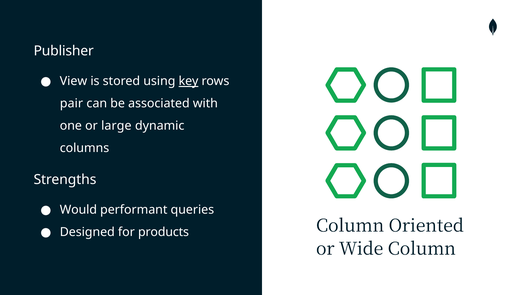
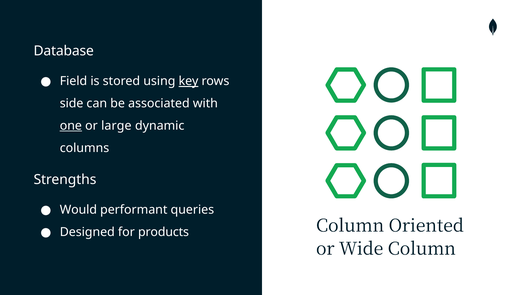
Publisher: Publisher -> Database (64, 51)
View: View -> Field (73, 81)
pair: pair -> side (72, 103)
one underline: none -> present (71, 126)
